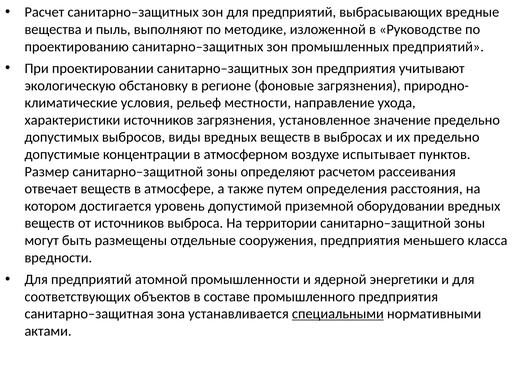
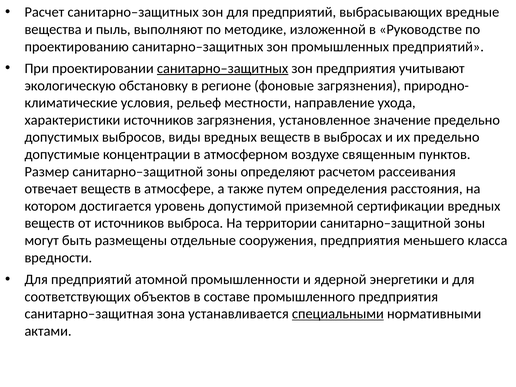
санитарно–защитных underline: none -> present (223, 68)
испытывает: испытывает -> священным (379, 154)
оборудовании: оборудовании -> сертификации (401, 206)
